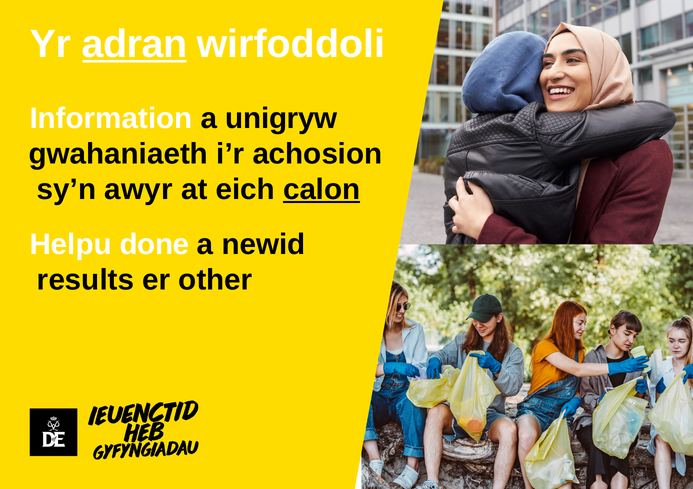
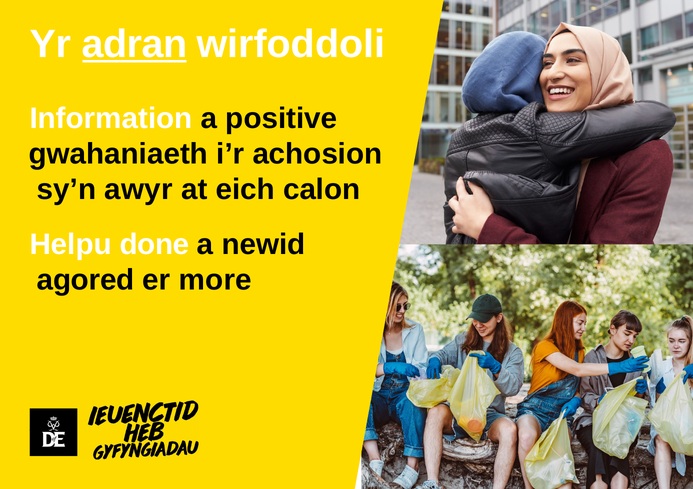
unigryw: unigryw -> positive (281, 118)
calon underline: present -> none (322, 190)
results: results -> agored (86, 280)
other: other -> more (215, 280)
